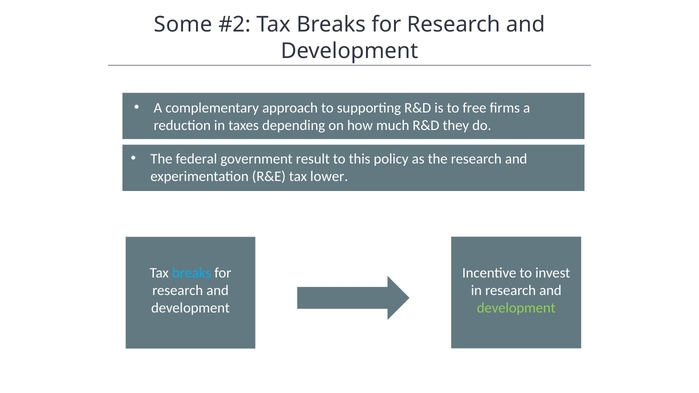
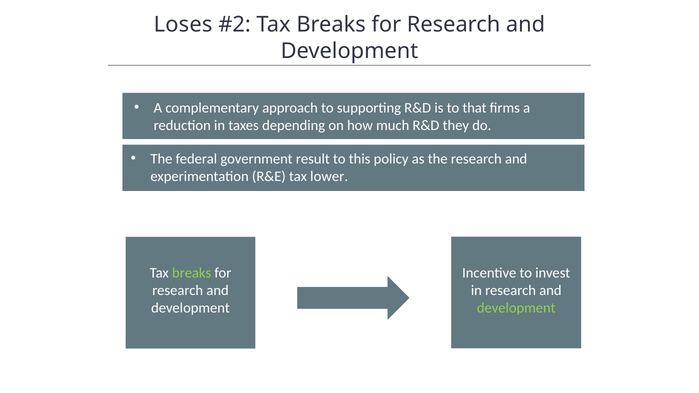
Some: Some -> Loses (183, 25)
free: free -> that (475, 108)
breaks colour: light blue -> light green (192, 273)
